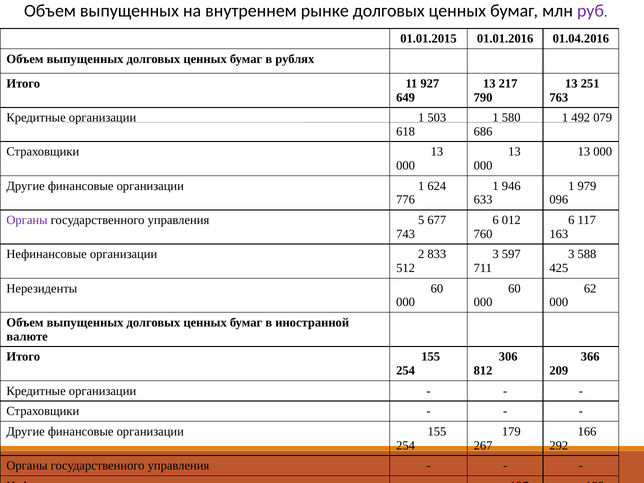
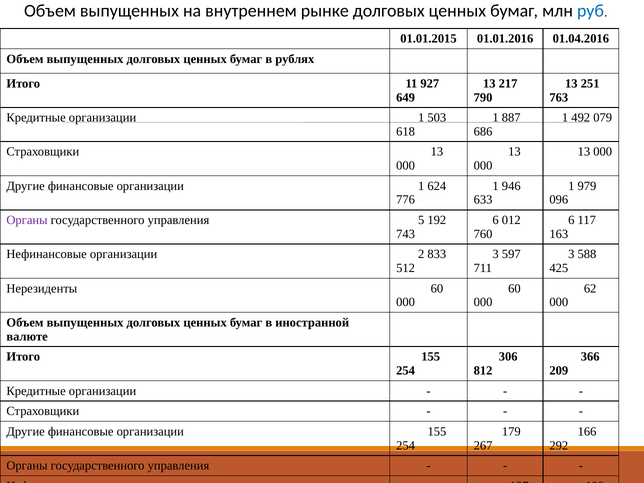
руб colour: purple -> blue (590, 11)
580: 580 -> 887 (511, 118)
677: 677 -> 192 (437, 220)
